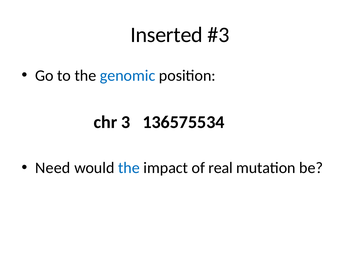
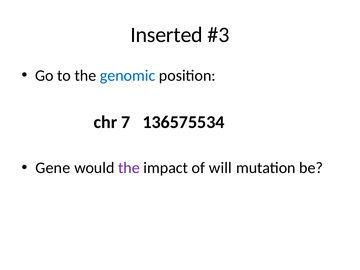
3: 3 -> 7 (126, 122)
Need: Need -> Gene (53, 168)
the colour: blue -> purple (129, 168)
real: real -> will (220, 168)
